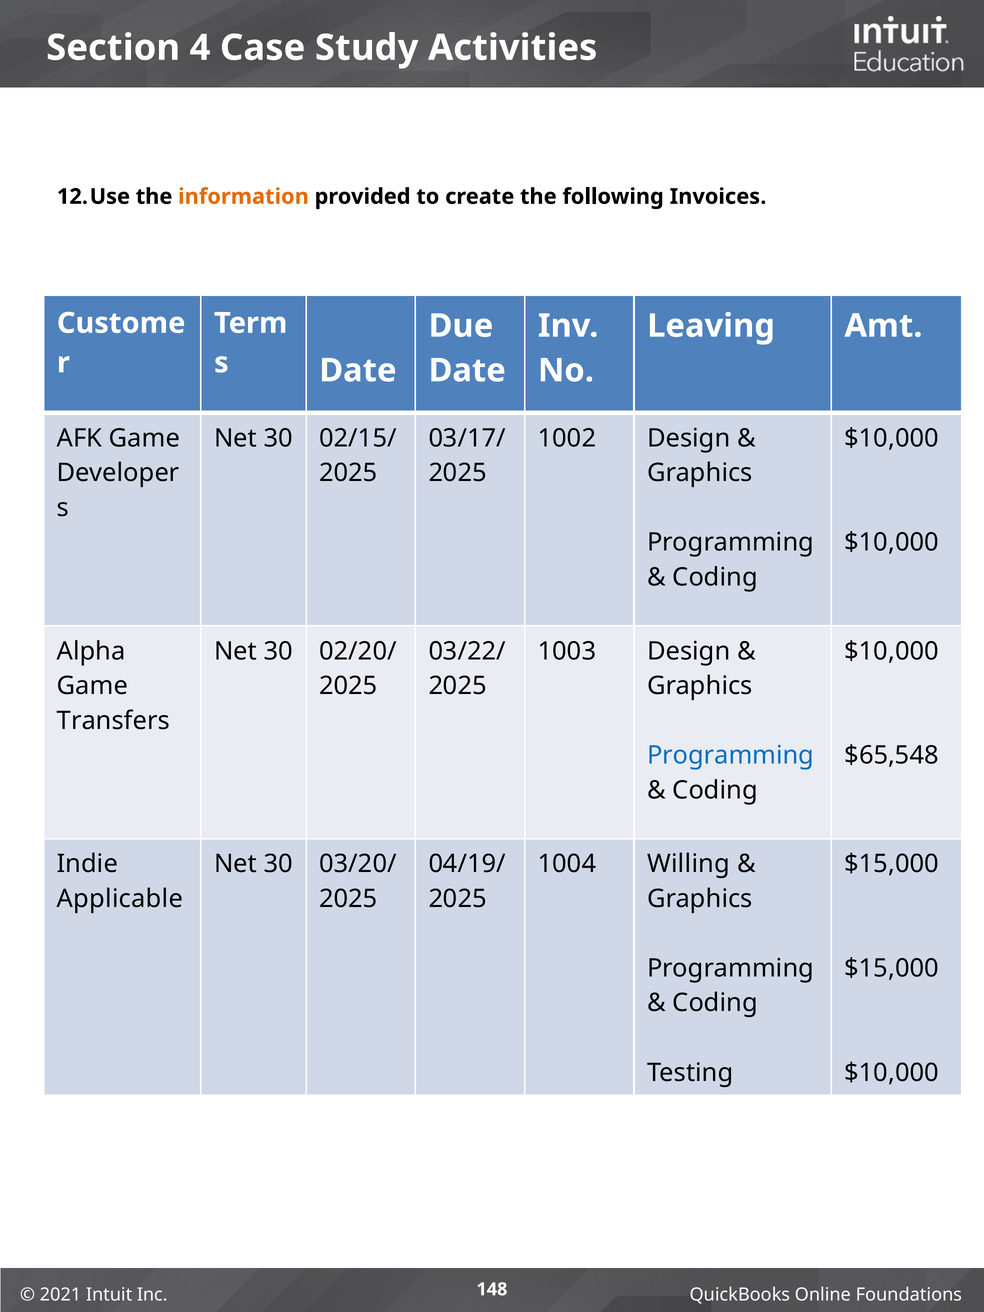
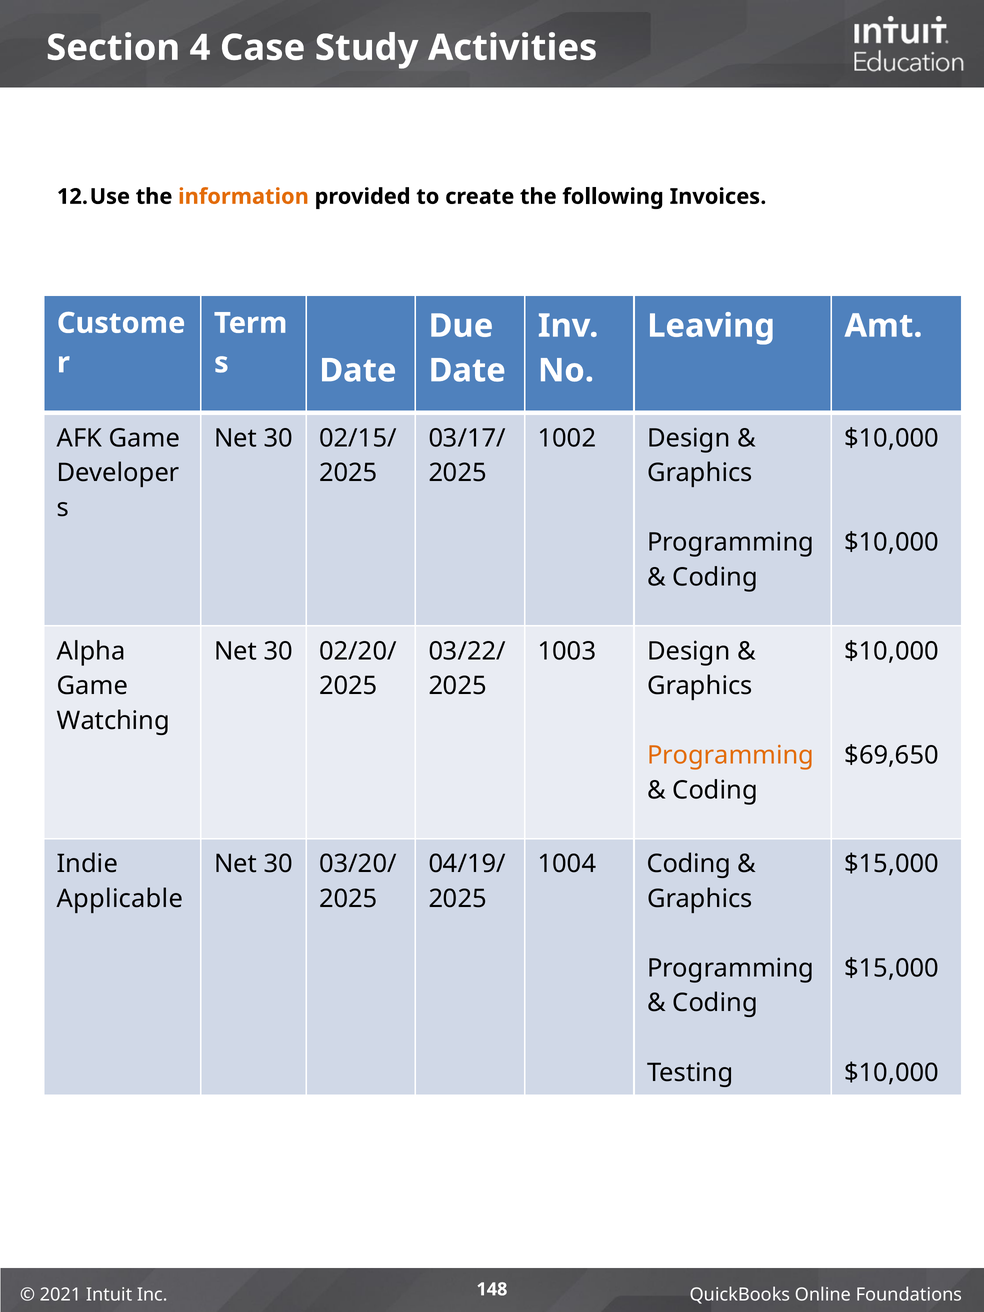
Transfers: Transfers -> Watching (113, 721)
Programming colour: blue -> orange (731, 755)
$65,548: $65,548 -> $69,650 (892, 755)
1004 Willing: Willing -> Coding (689, 864)
